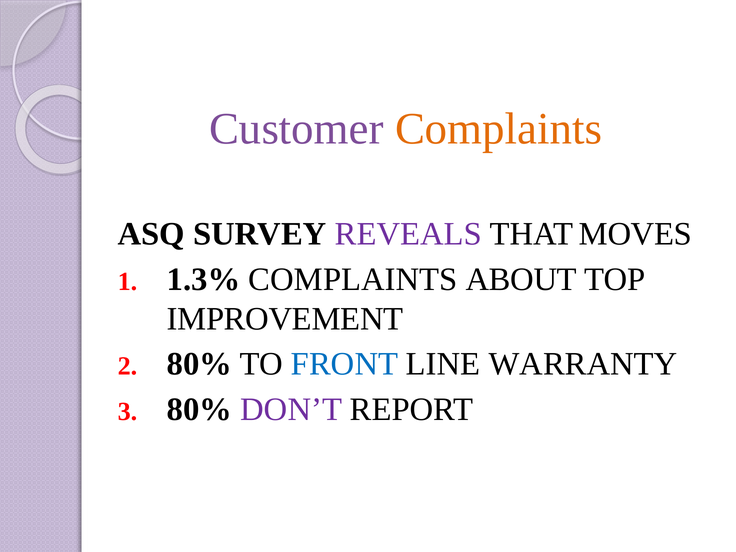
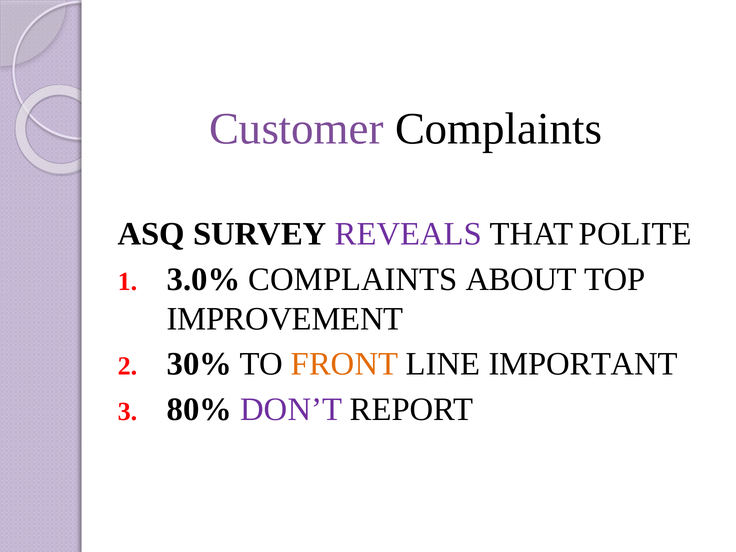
Complaints colour: orange -> black (499, 129)
MOVES: MOVES -> POLITE (635, 234)
1.3%: 1.3% -> 3.0% (203, 279)
80%: 80% -> 30% (199, 364)
FRONT colour: blue -> orange (345, 364)
WARRANTY: WARRANTY -> IMPORTANT (583, 364)
